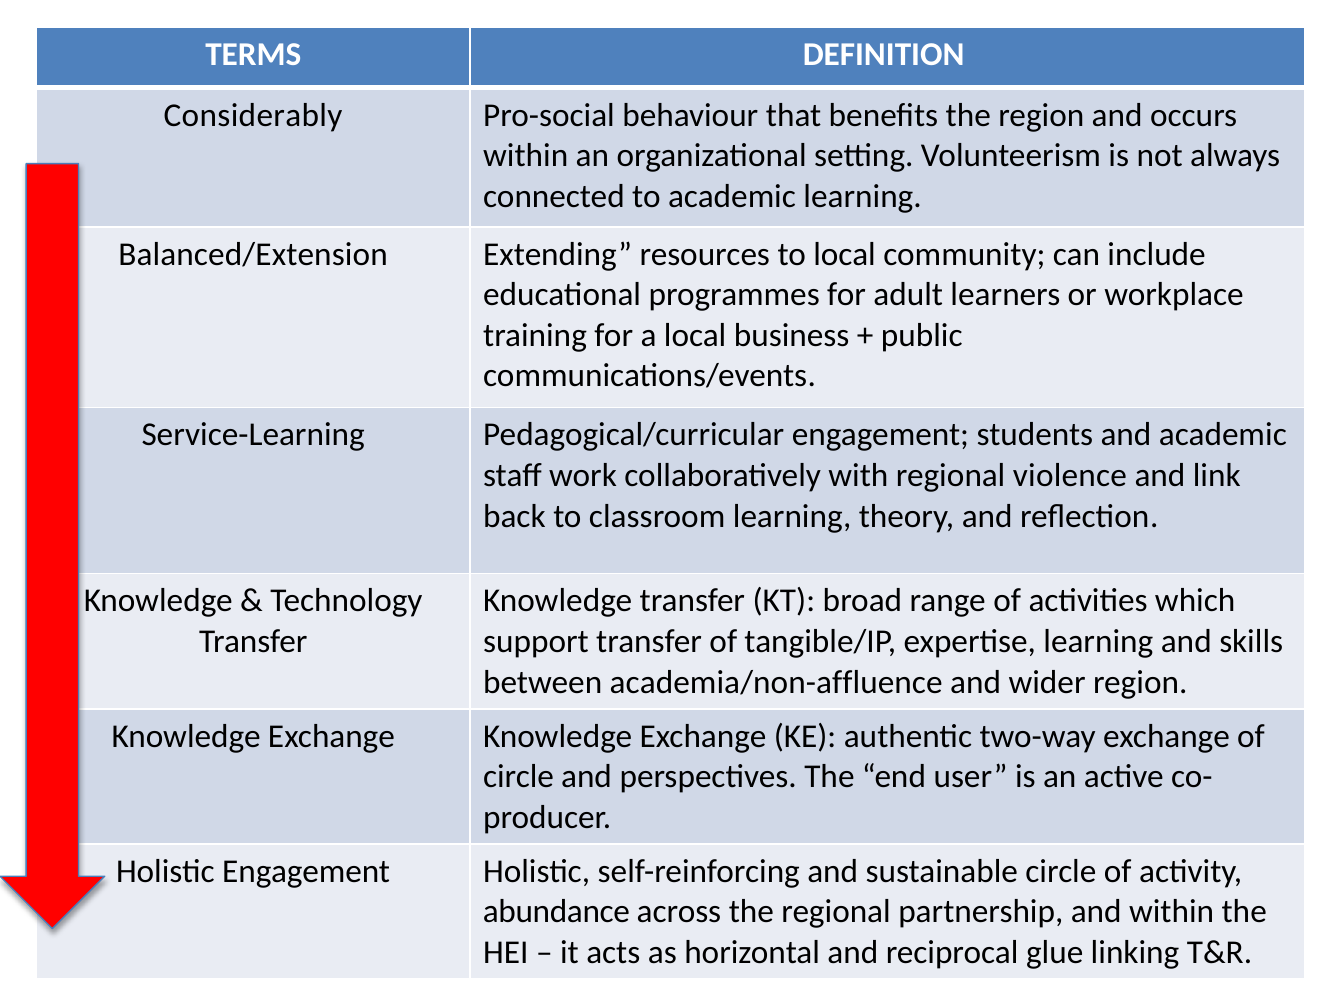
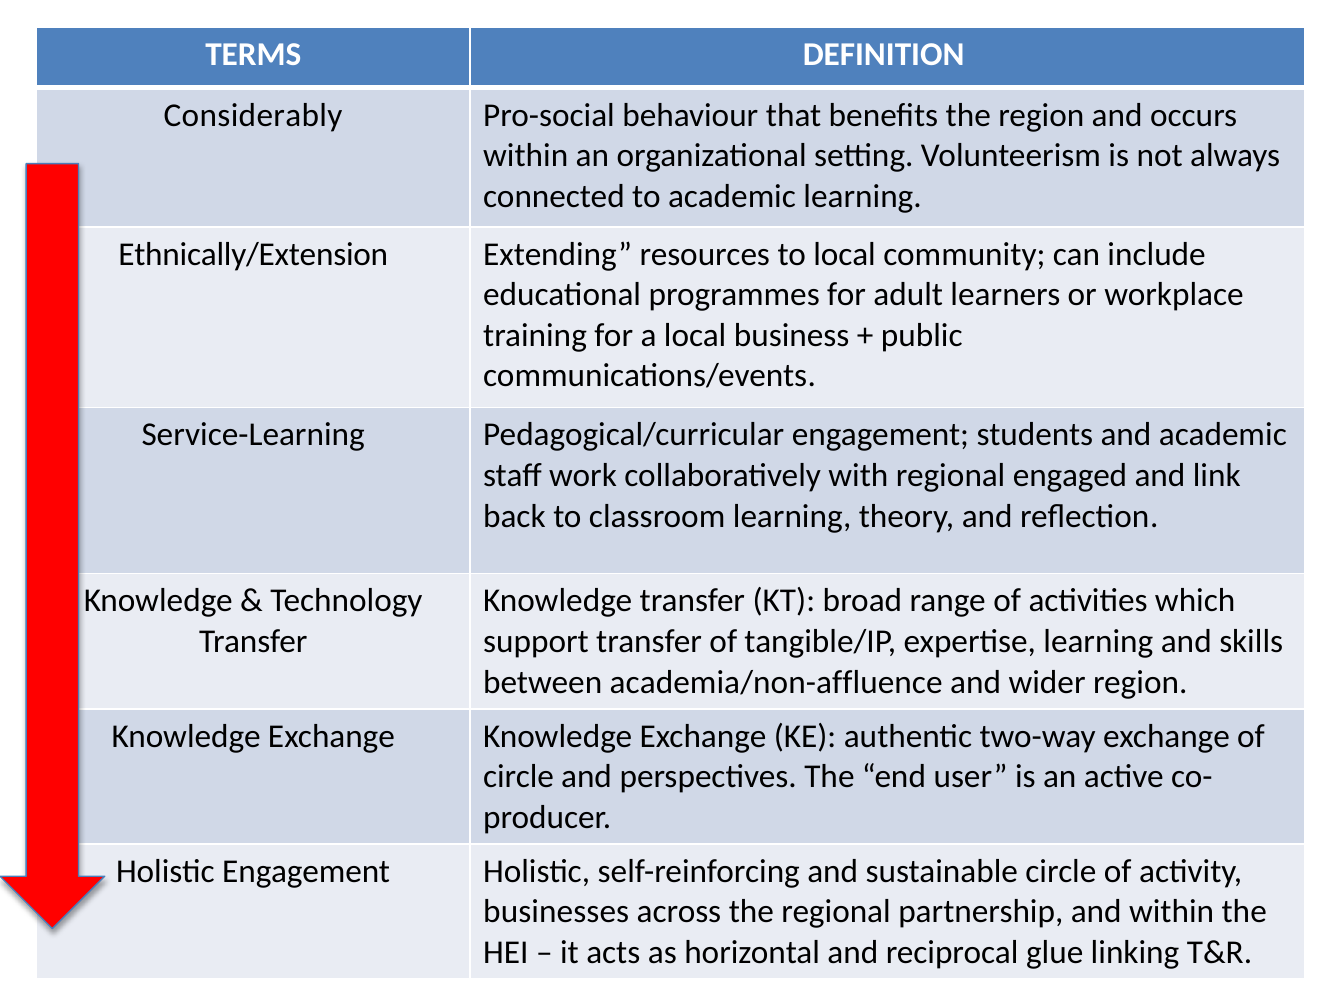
Balanced/Extension: Balanced/Extension -> Ethnically/Extension (253, 254)
violence: violence -> engaged (1070, 476)
abundance: abundance -> businesses (556, 912)
